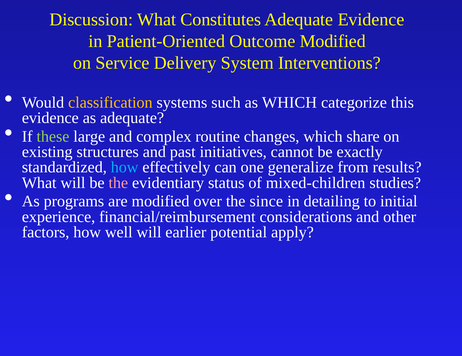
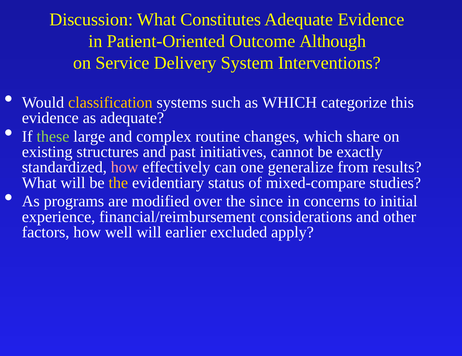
Outcome Modified: Modified -> Although (333, 41)
how colour: light blue -> pink (125, 167)
the colour: pink -> yellow (118, 183)
mixed-children: mixed-children -> mixed-compare (316, 183)
detailing: detailing -> concerns (332, 201)
potential: potential -> excluded (239, 232)
